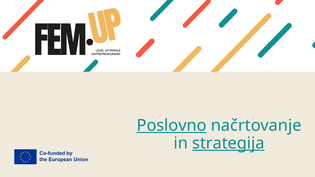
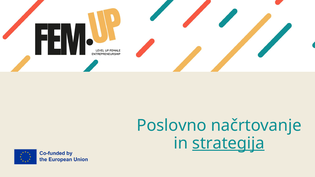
Poslovno underline: present -> none (172, 126)
